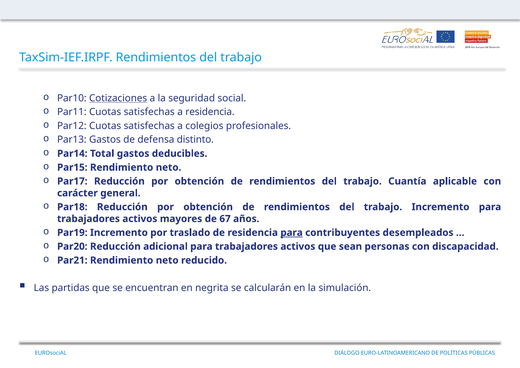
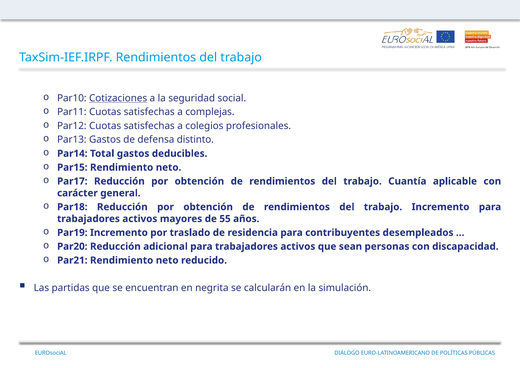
a residencia: residencia -> complejas (210, 112)
67: 67 -> 55 (225, 219)
para underline: present -> none (292, 233)
